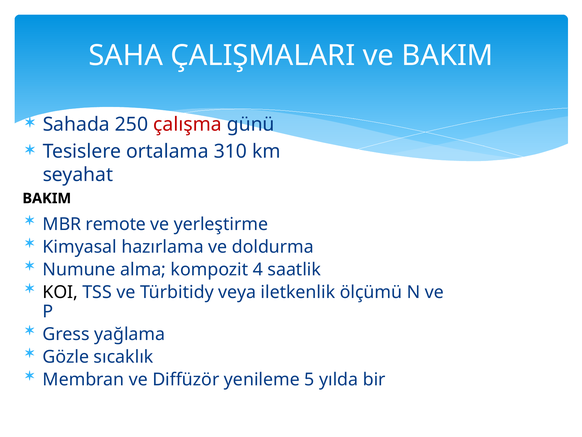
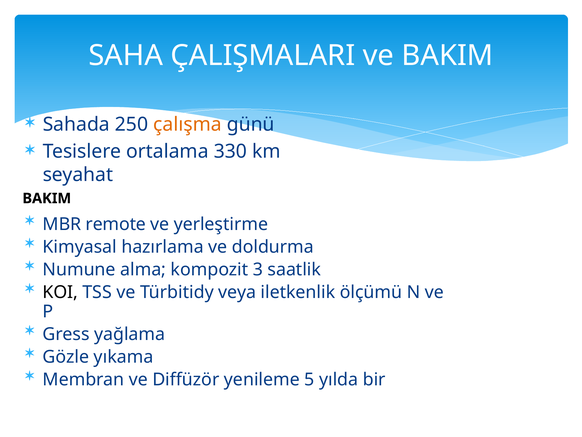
çalışma colour: red -> orange (187, 124)
310: 310 -> 330 (230, 151)
4: 4 -> 3 (258, 269)
sıcaklık: sıcaklık -> yıkama (124, 357)
